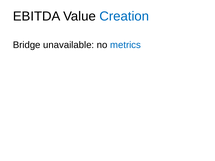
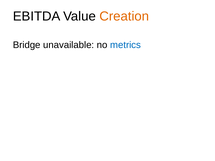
Creation colour: blue -> orange (124, 16)
